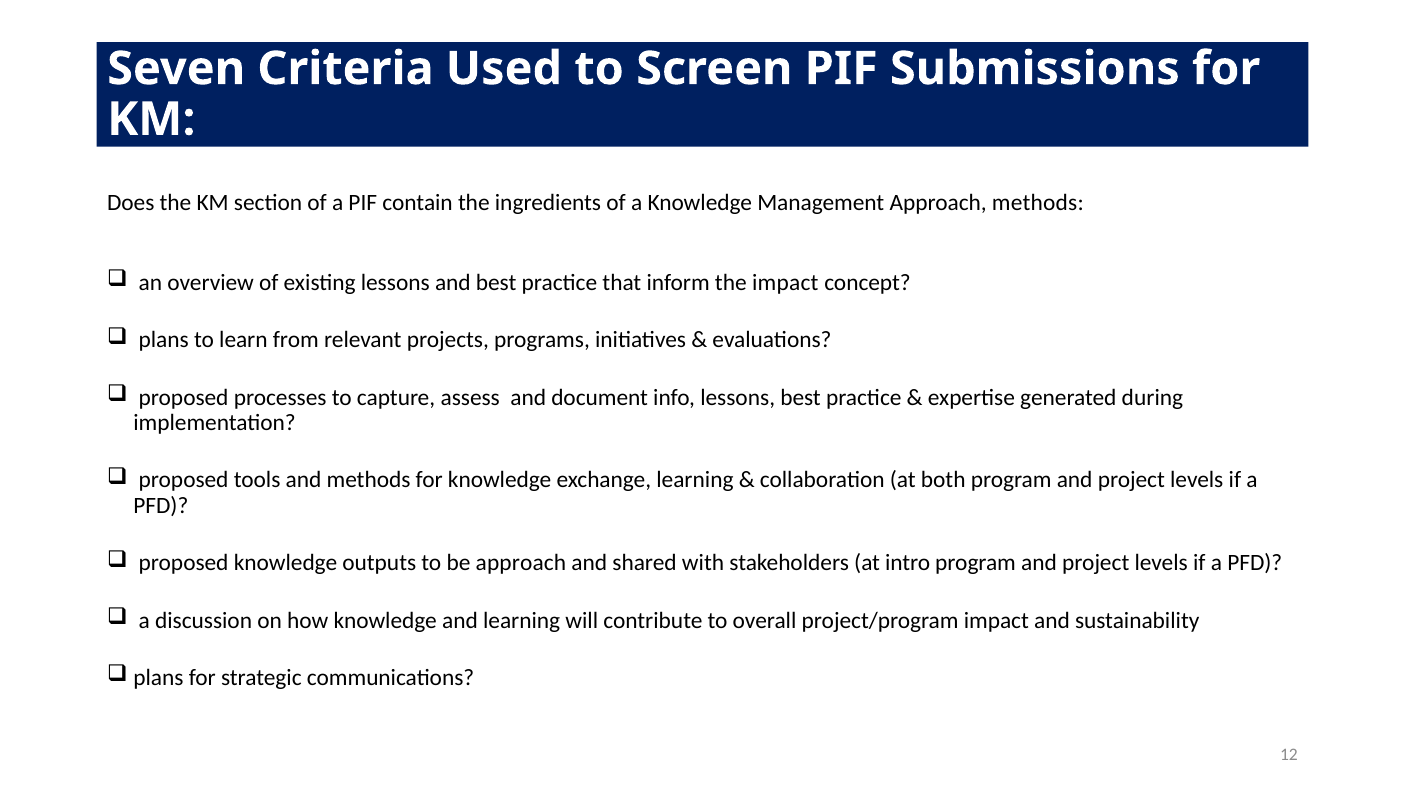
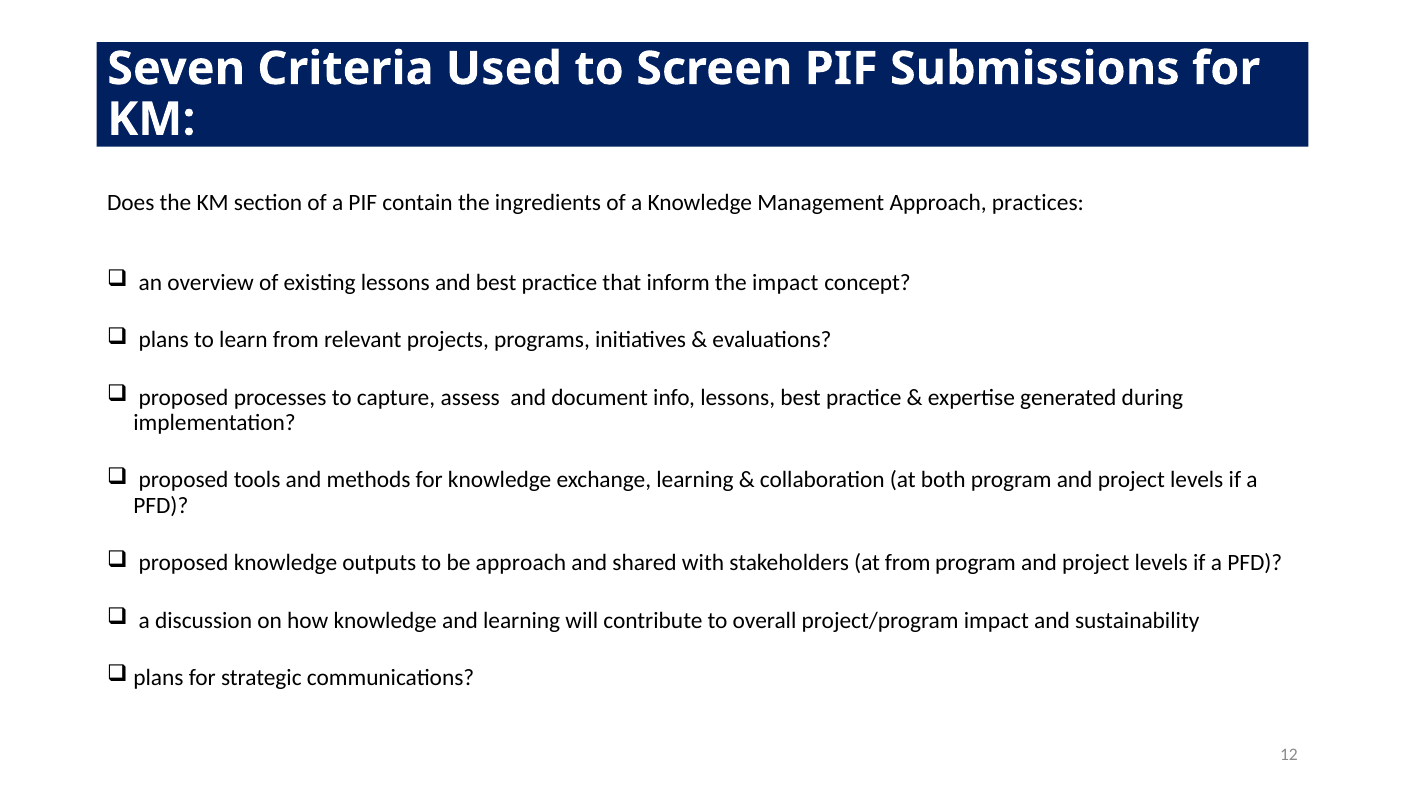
Approach methods: methods -> practices (1038, 203)
at intro: intro -> from (908, 563)
